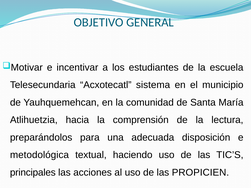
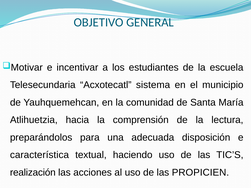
metodológica: metodológica -> característica (39, 155)
principales: principales -> realización (33, 173)
